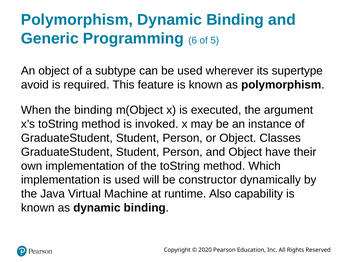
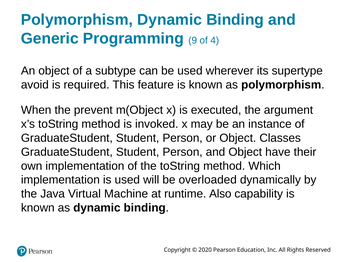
6: 6 -> 9 (193, 40)
5: 5 -> 4 (215, 40)
the binding: binding -> prevent (93, 110)
constructor: constructor -> overloaded (208, 180)
